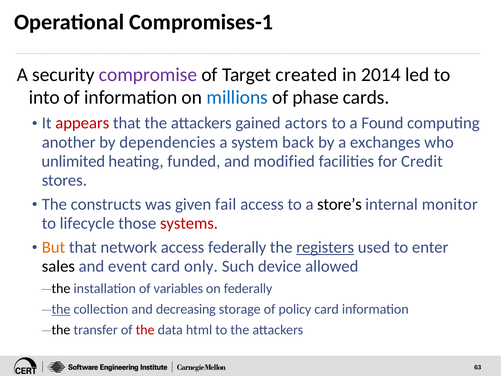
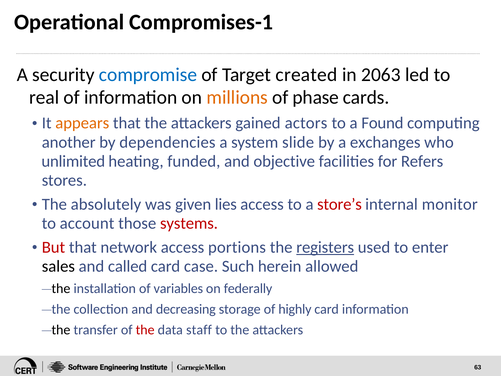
compromise colour: purple -> blue (148, 75)
2014: 2014 -> 2063 (381, 75)
into: into -> real (44, 97)
millions colour: blue -> orange (237, 97)
appears colour: red -> orange (82, 123)
back: back -> slide (298, 142)
modified: modified -> objective (284, 161)
Credit: Credit -> Refers (422, 161)
constructs: constructs -> absolutely (106, 204)
fail: fail -> lies (226, 204)
store’s colour: black -> red (339, 204)
lifecycle: lifecycle -> account (87, 223)
But colour: orange -> red (53, 247)
access federally: federally -> portions (237, 247)
event: event -> called (128, 266)
only: only -> case (201, 266)
device: device -> herein (280, 266)
the underline: present -> none (61, 309)
policy: policy -> highly (295, 309)
html: html -> staff (199, 330)
